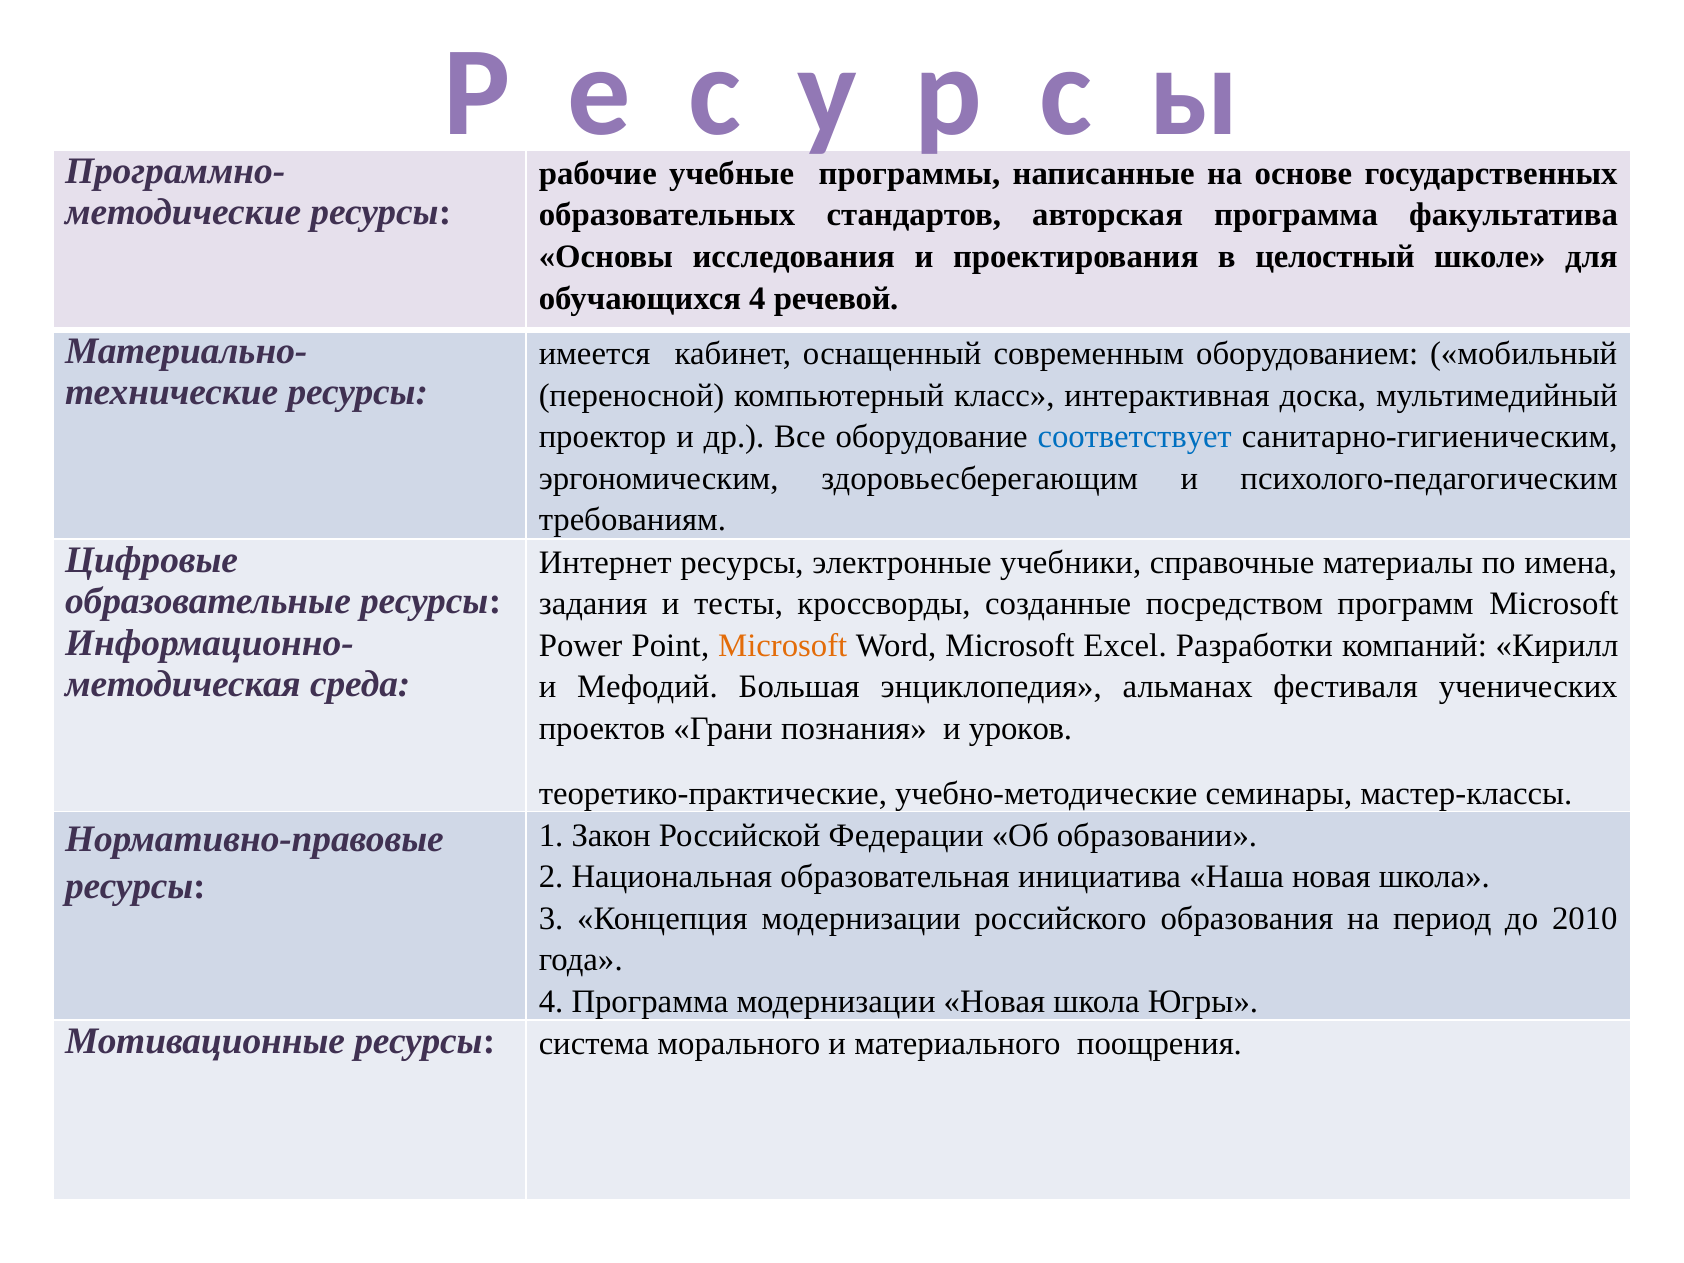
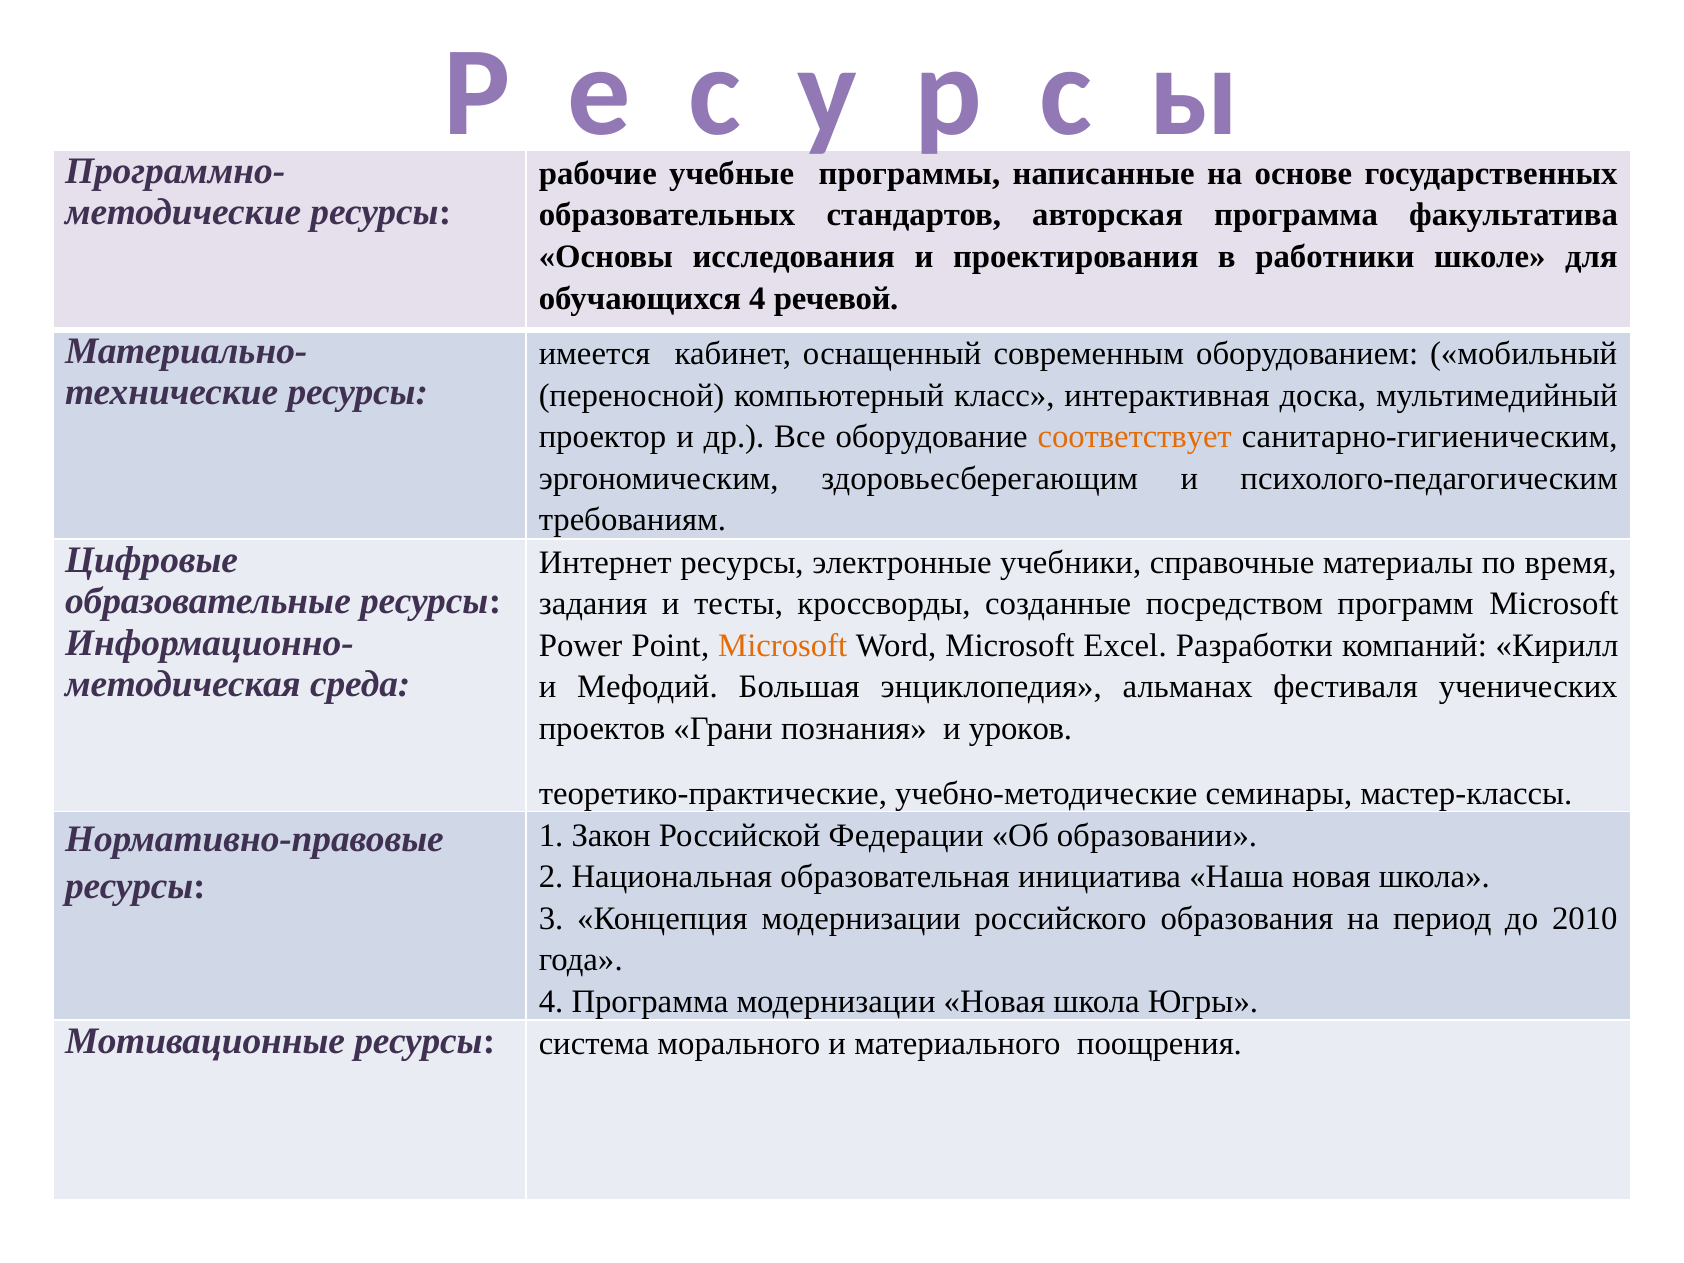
целостный: целостный -> работники (1335, 257)
соответствует colour: blue -> orange (1135, 437)
имена: имена -> время (1571, 562)
